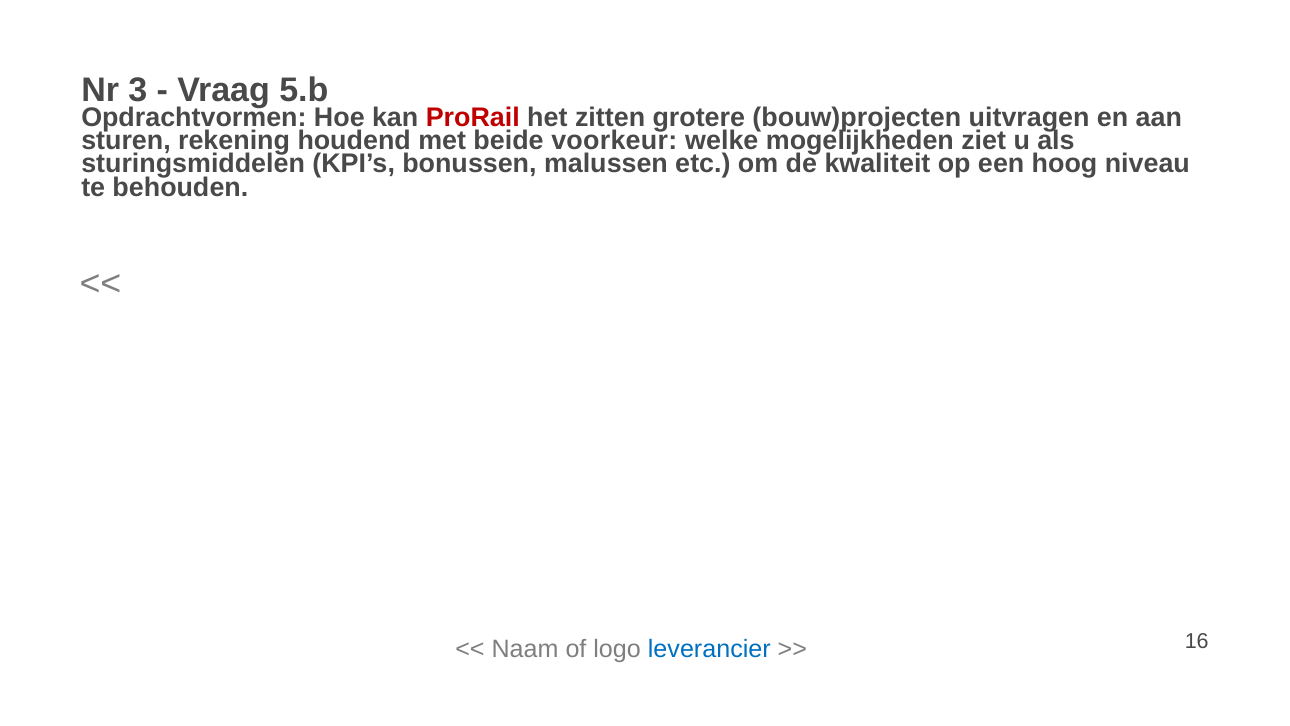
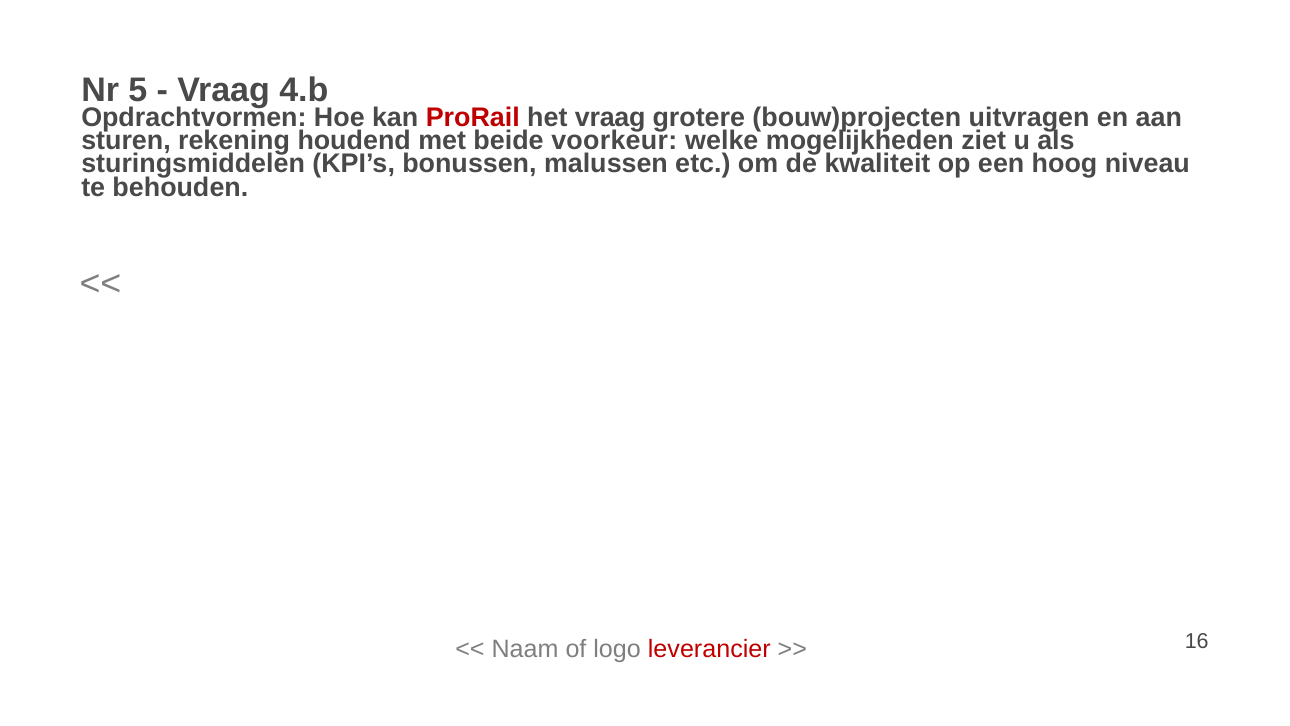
3: 3 -> 5 (138, 91)
5.b: 5.b -> 4.b (304, 91)
het zitten: zitten -> vraag (610, 117)
leverancier colour: blue -> red (709, 649)
